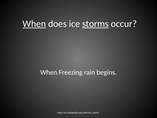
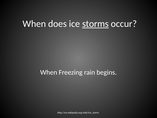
When underline: present -> none (34, 24)
